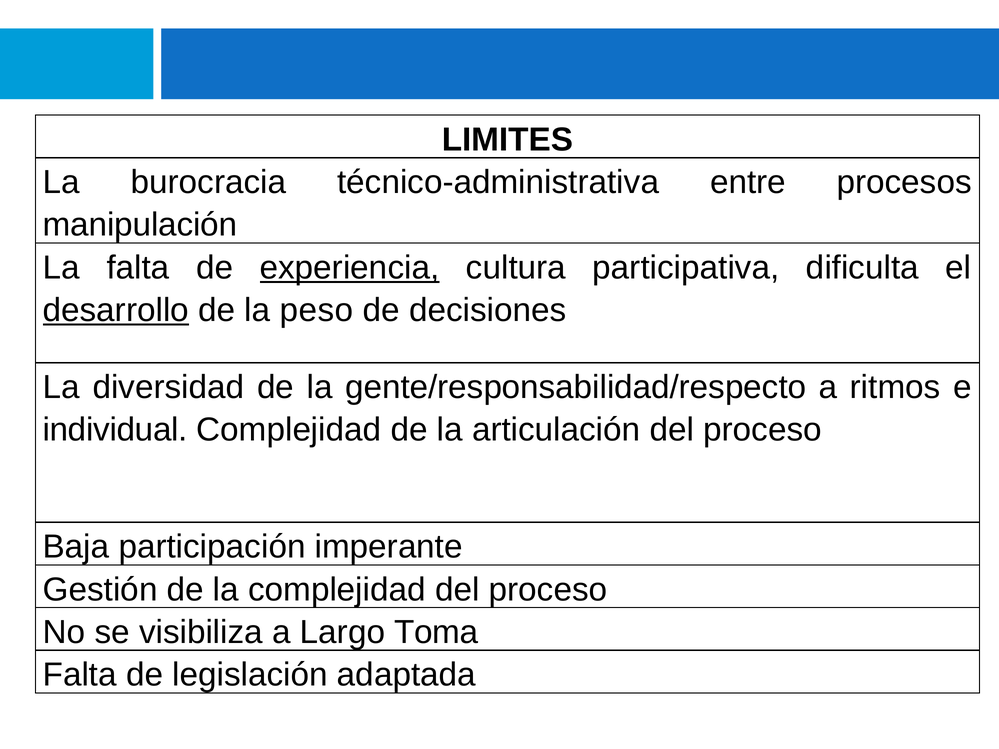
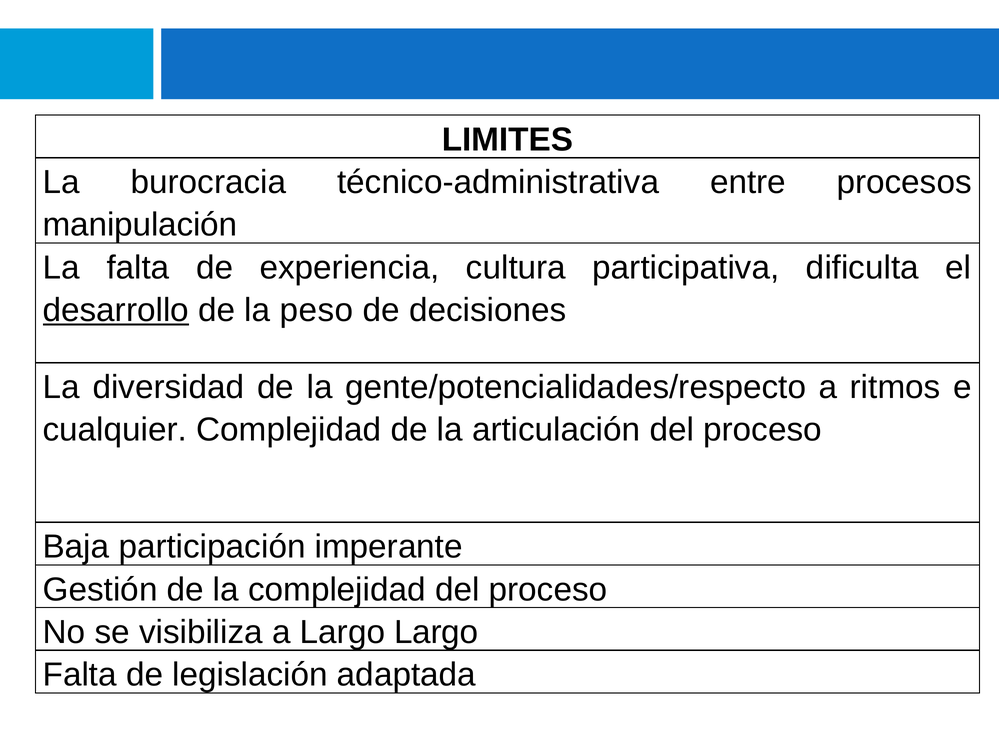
experiencia underline: present -> none (350, 268)
gente/responsabilidad/respecto: gente/responsabilidad/respecto -> gente/potencialidades/respecto (576, 387)
individual: individual -> cualquier (115, 430)
Largo Toma: Toma -> Largo (436, 632)
